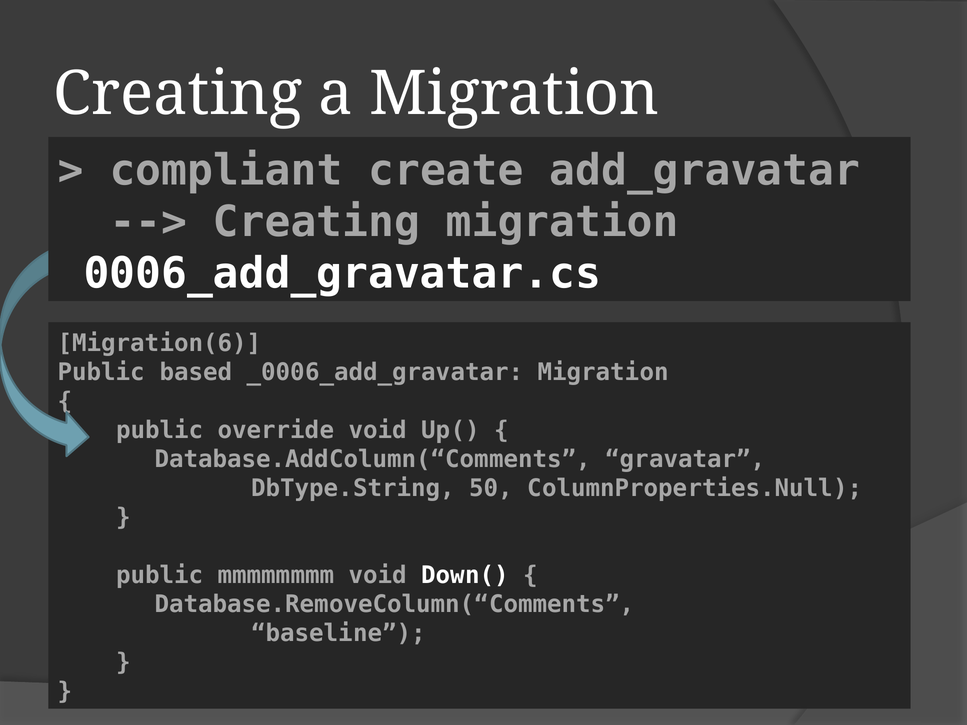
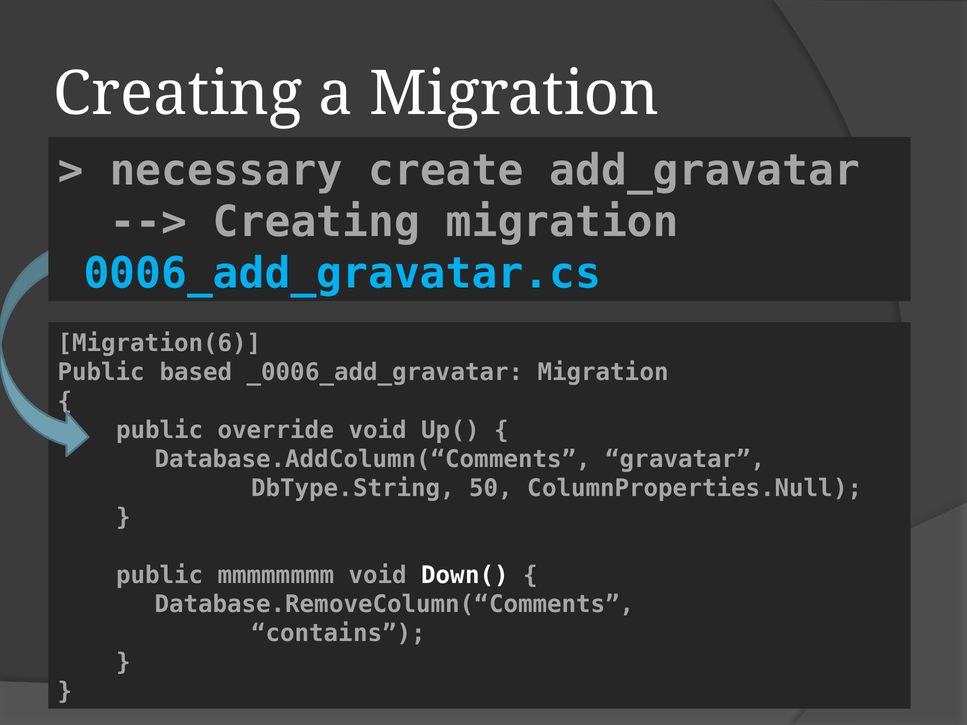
compliant: compliant -> necessary (226, 171)
0006_add_gravatar.cs colour: white -> light blue (342, 274)
baseline: baseline -> contains (338, 633)
